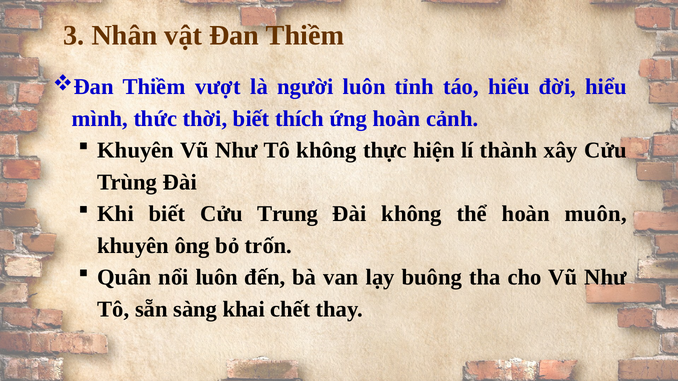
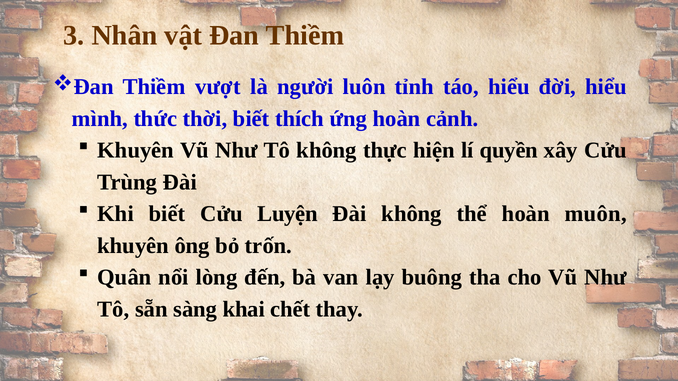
thành: thành -> quyền (509, 151)
Trung: Trung -> Luyện (288, 214)
nổi luôn: luôn -> lòng (217, 278)
